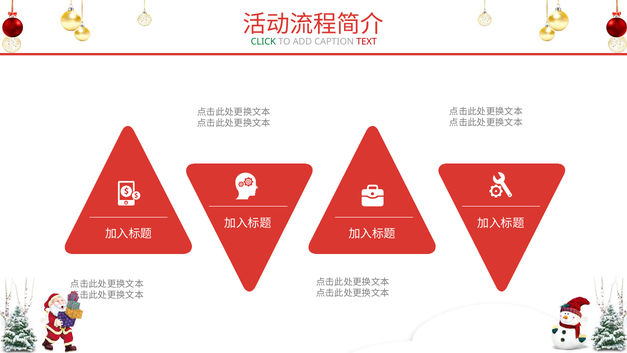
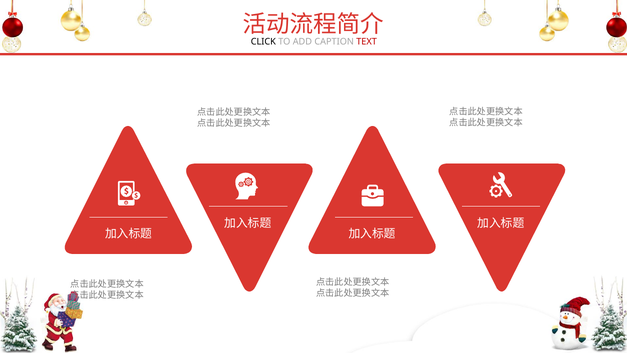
CLICK colour: green -> black (263, 42)
